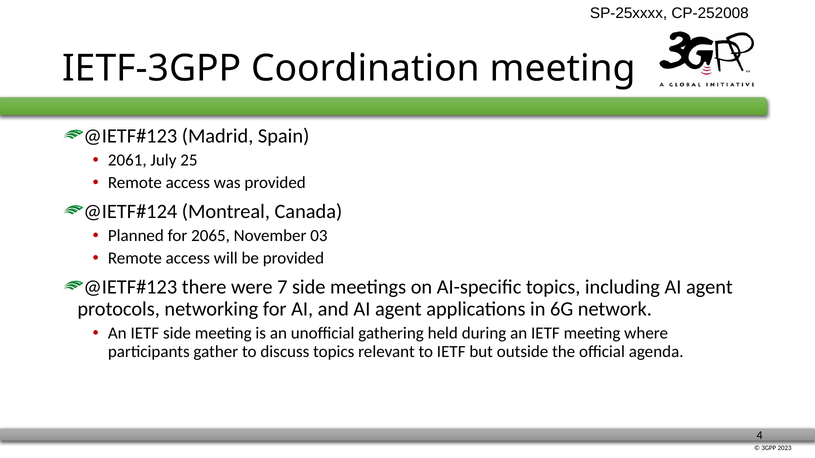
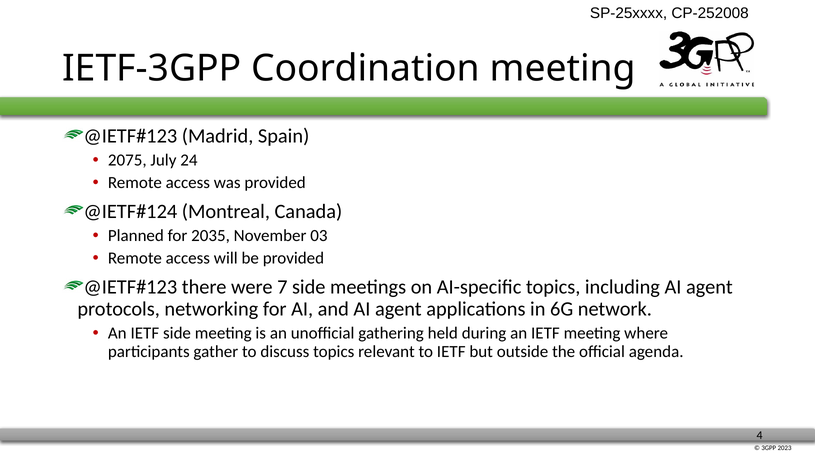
2061: 2061 -> 2075 (127, 160)
25: 25 -> 24 (189, 160)
2065: 2065 -> 2035 (211, 236)
